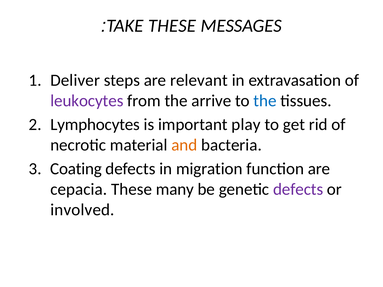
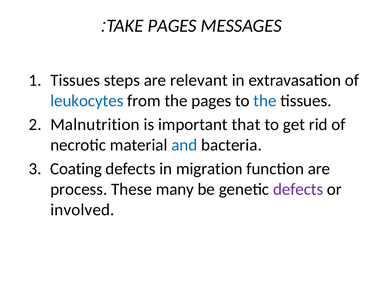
TAKE THESE: THESE -> PAGES (172, 26)
Deliver: Deliver -> Tissues (75, 80)
leukocytes colour: purple -> blue (87, 101)
the arrive: arrive -> pages (211, 101)
Lymphocytes: Lymphocytes -> Malnutrition (95, 125)
play: play -> that (246, 125)
and colour: orange -> blue (184, 145)
cepacia: cepacia -> process (79, 189)
